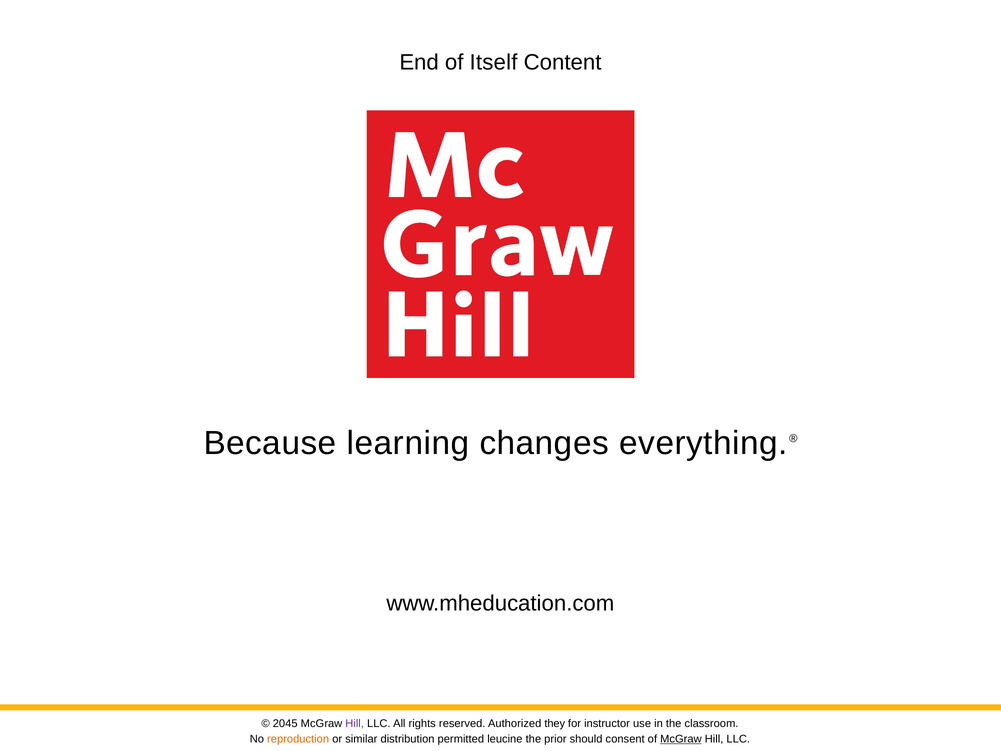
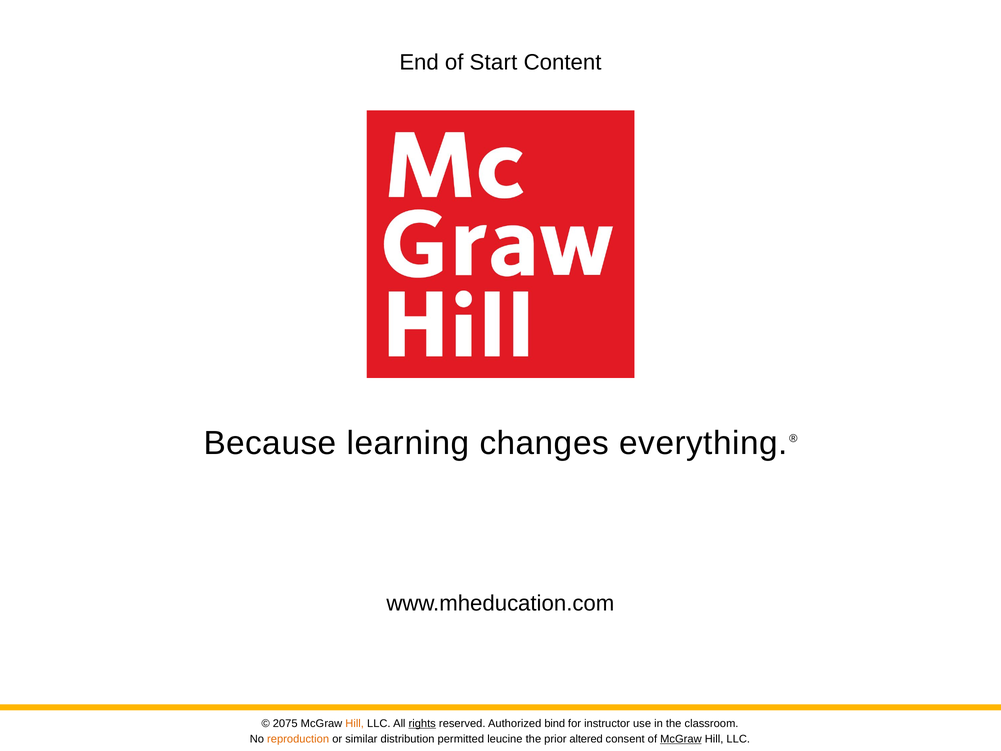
Itself: Itself -> Start (493, 63)
2045: 2045 -> 2075 (285, 723)
Hill colour: purple -> orange (355, 723)
rights underline: none -> present (422, 723)
they: they -> bind (555, 723)
should: should -> altered (586, 739)
